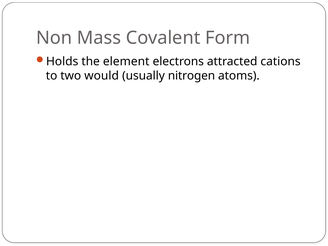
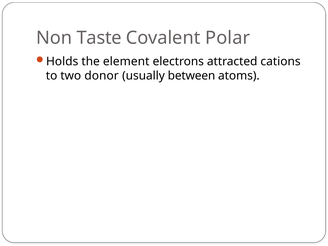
Mass: Mass -> Taste (99, 38)
Form: Form -> Polar (228, 38)
would: would -> donor (102, 76)
nitrogen: nitrogen -> between (192, 76)
